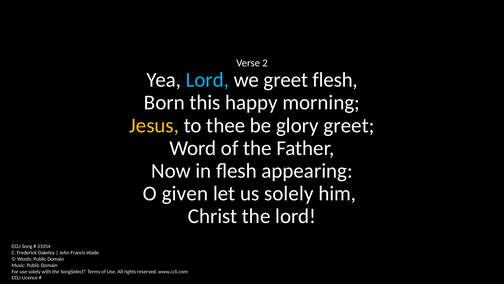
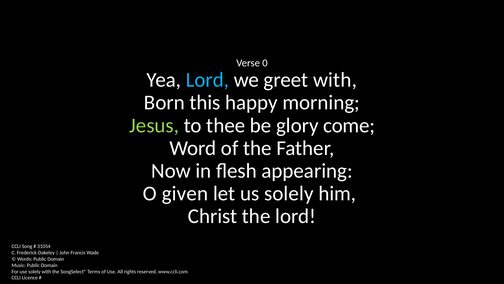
2: 2 -> 0 (265, 63)
greet flesh: flesh -> with (335, 80)
Jesus colour: yellow -> light green (154, 125)
glory greet: greet -> come (349, 125)
